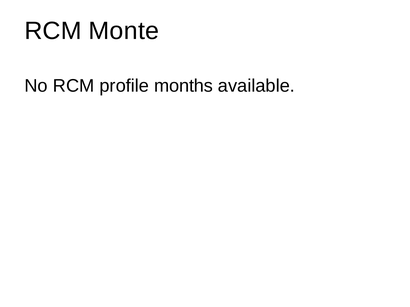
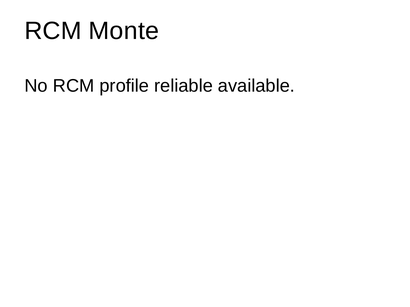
months: months -> reliable (184, 86)
